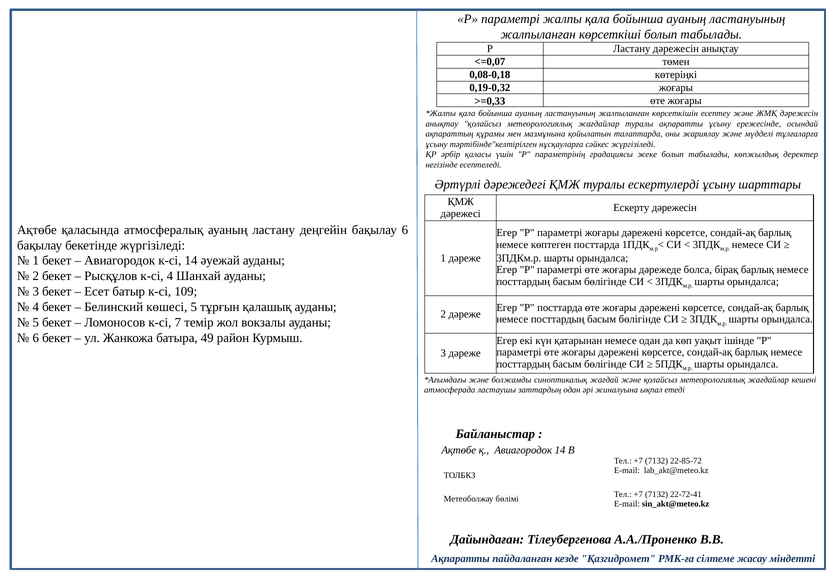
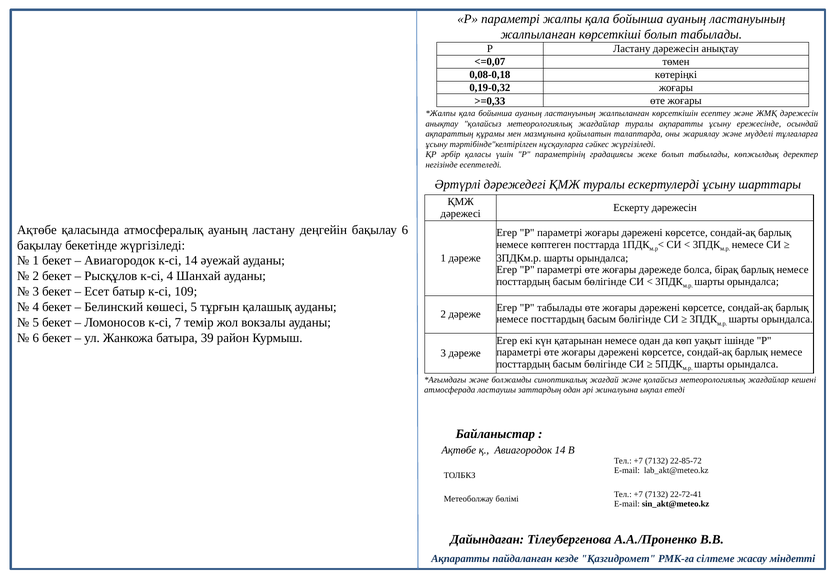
Р посттарда: посттарда -> табылады (560, 307)
49: 49 -> 39 (207, 338)
